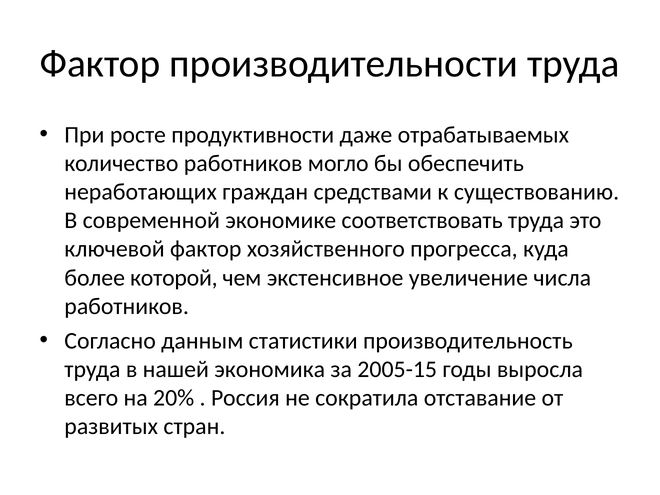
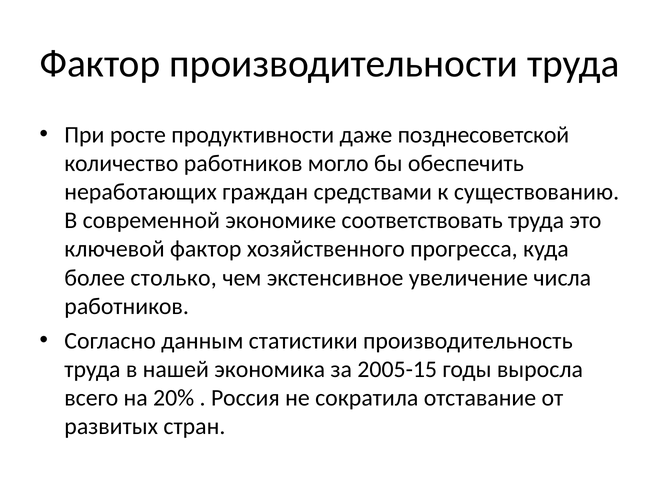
отрабатываемых: отрабатываемых -> позднесоветской (483, 135)
которой: которой -> столько (174, 278)
